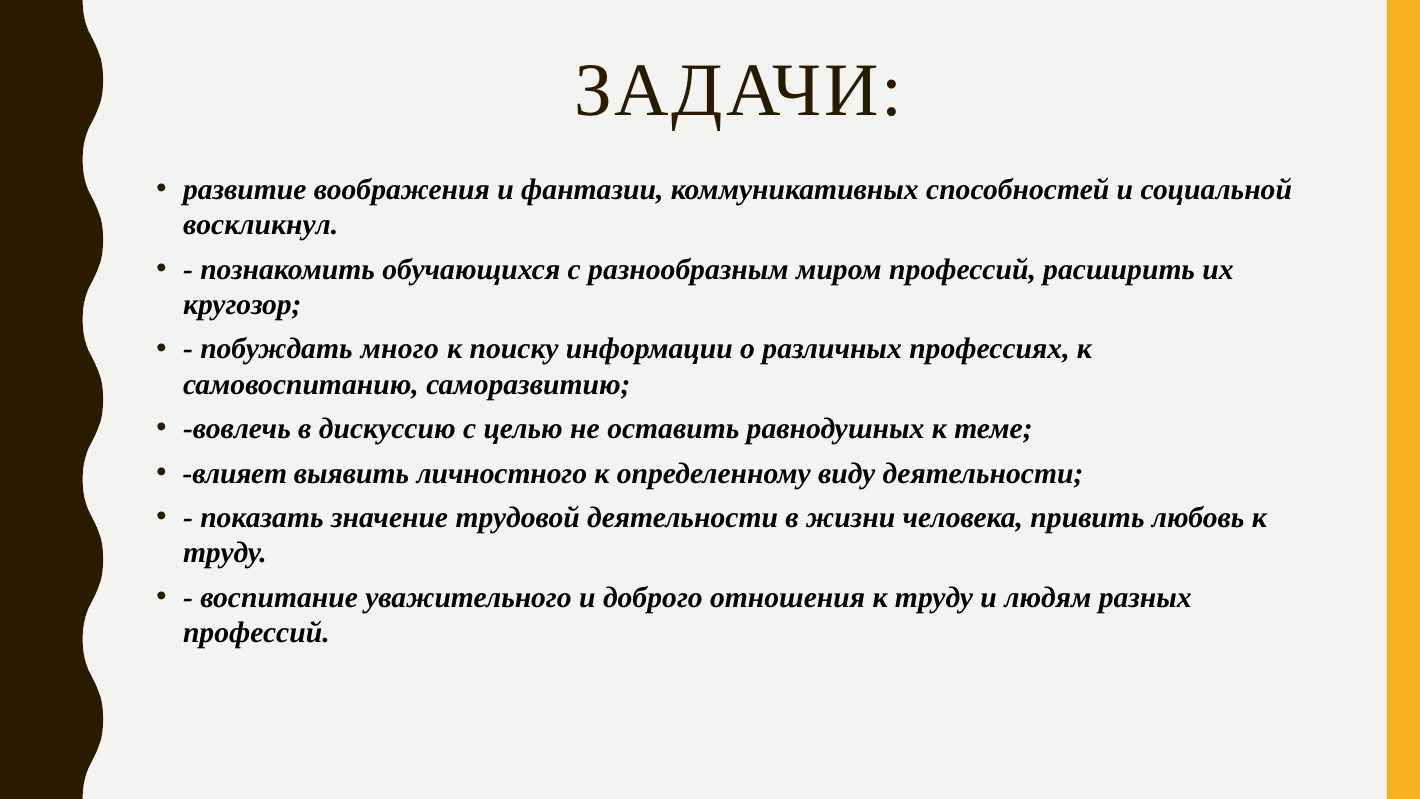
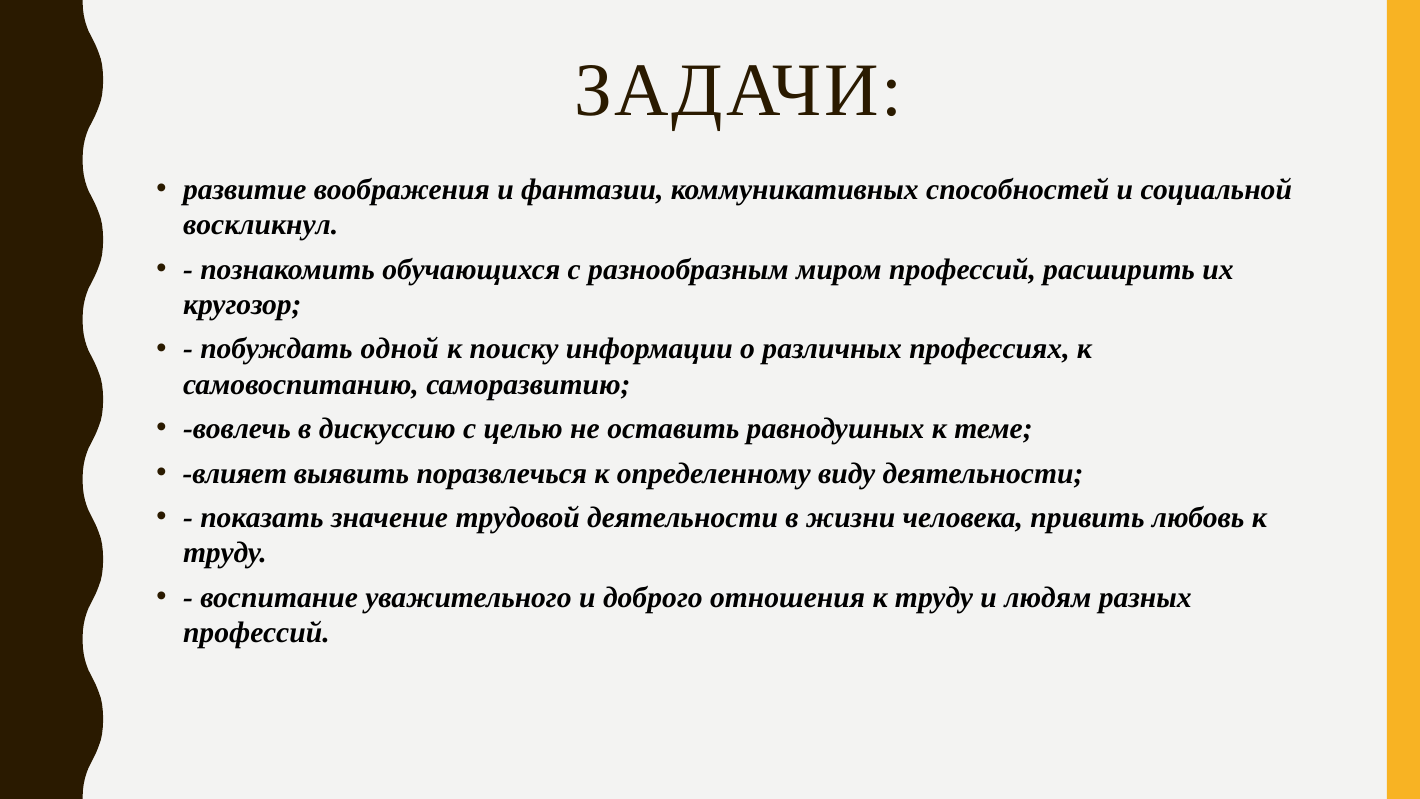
много: много -> одной (400, 349)
личностного: личностного -> поразвлечься (502, 473)
